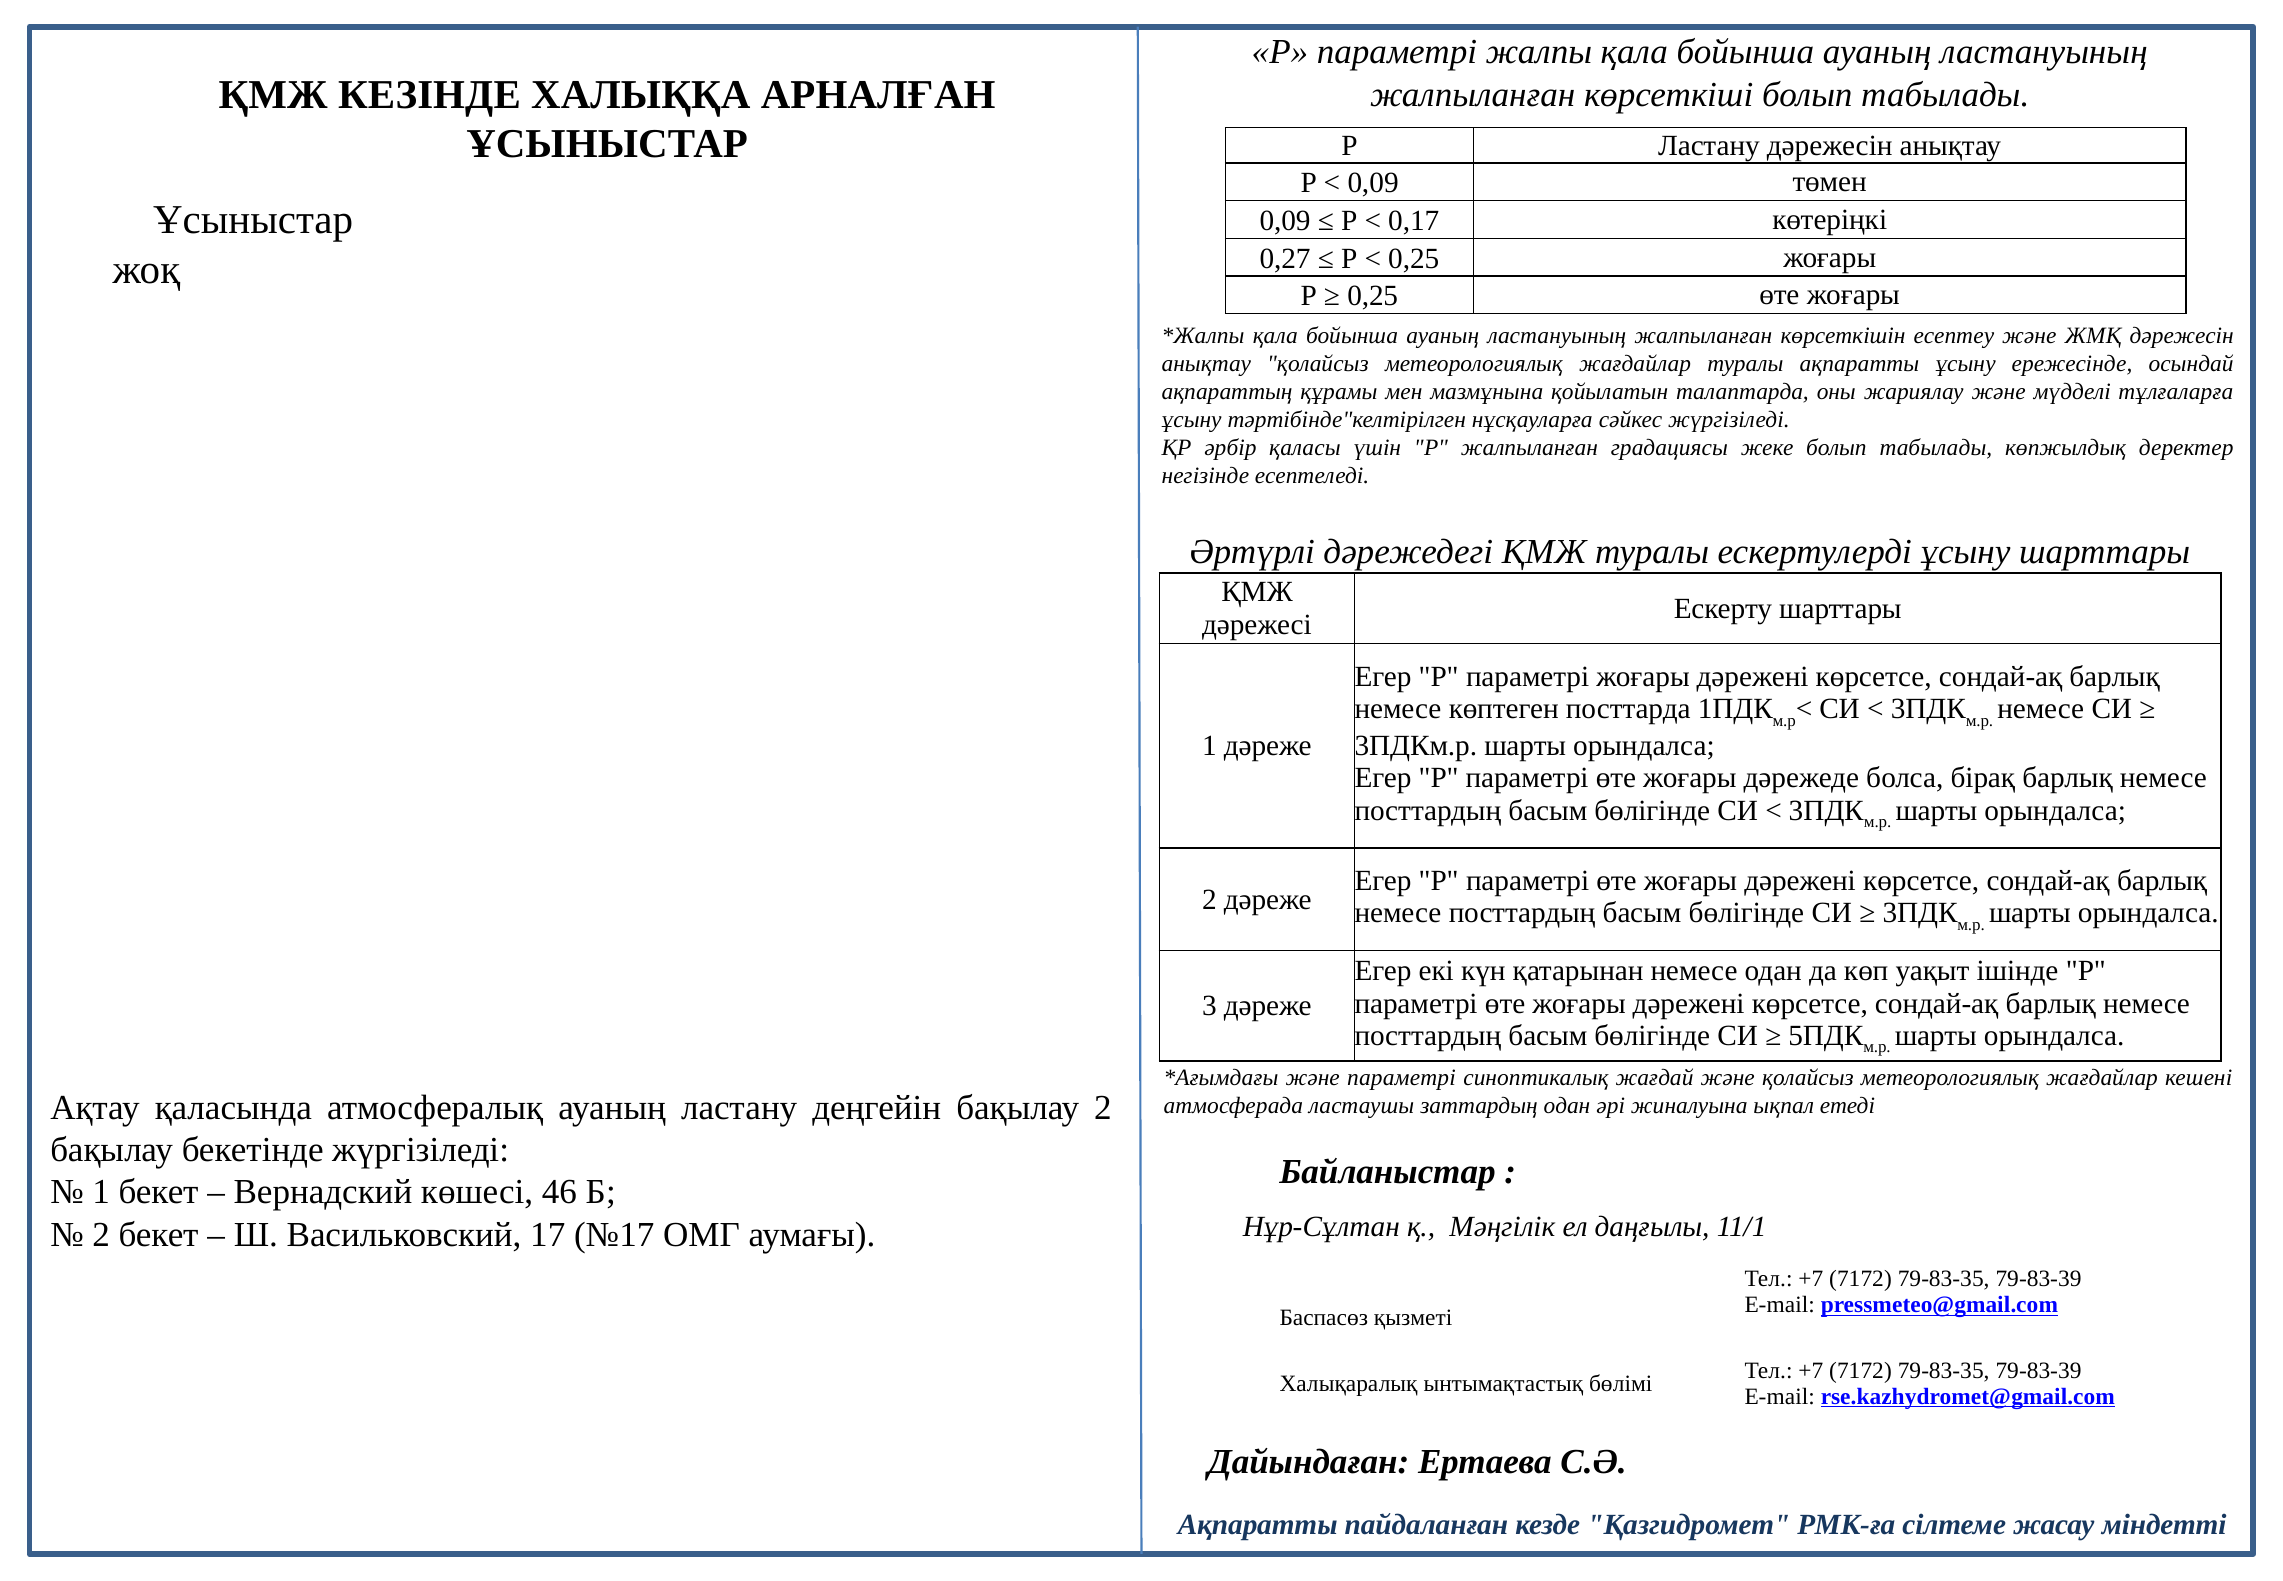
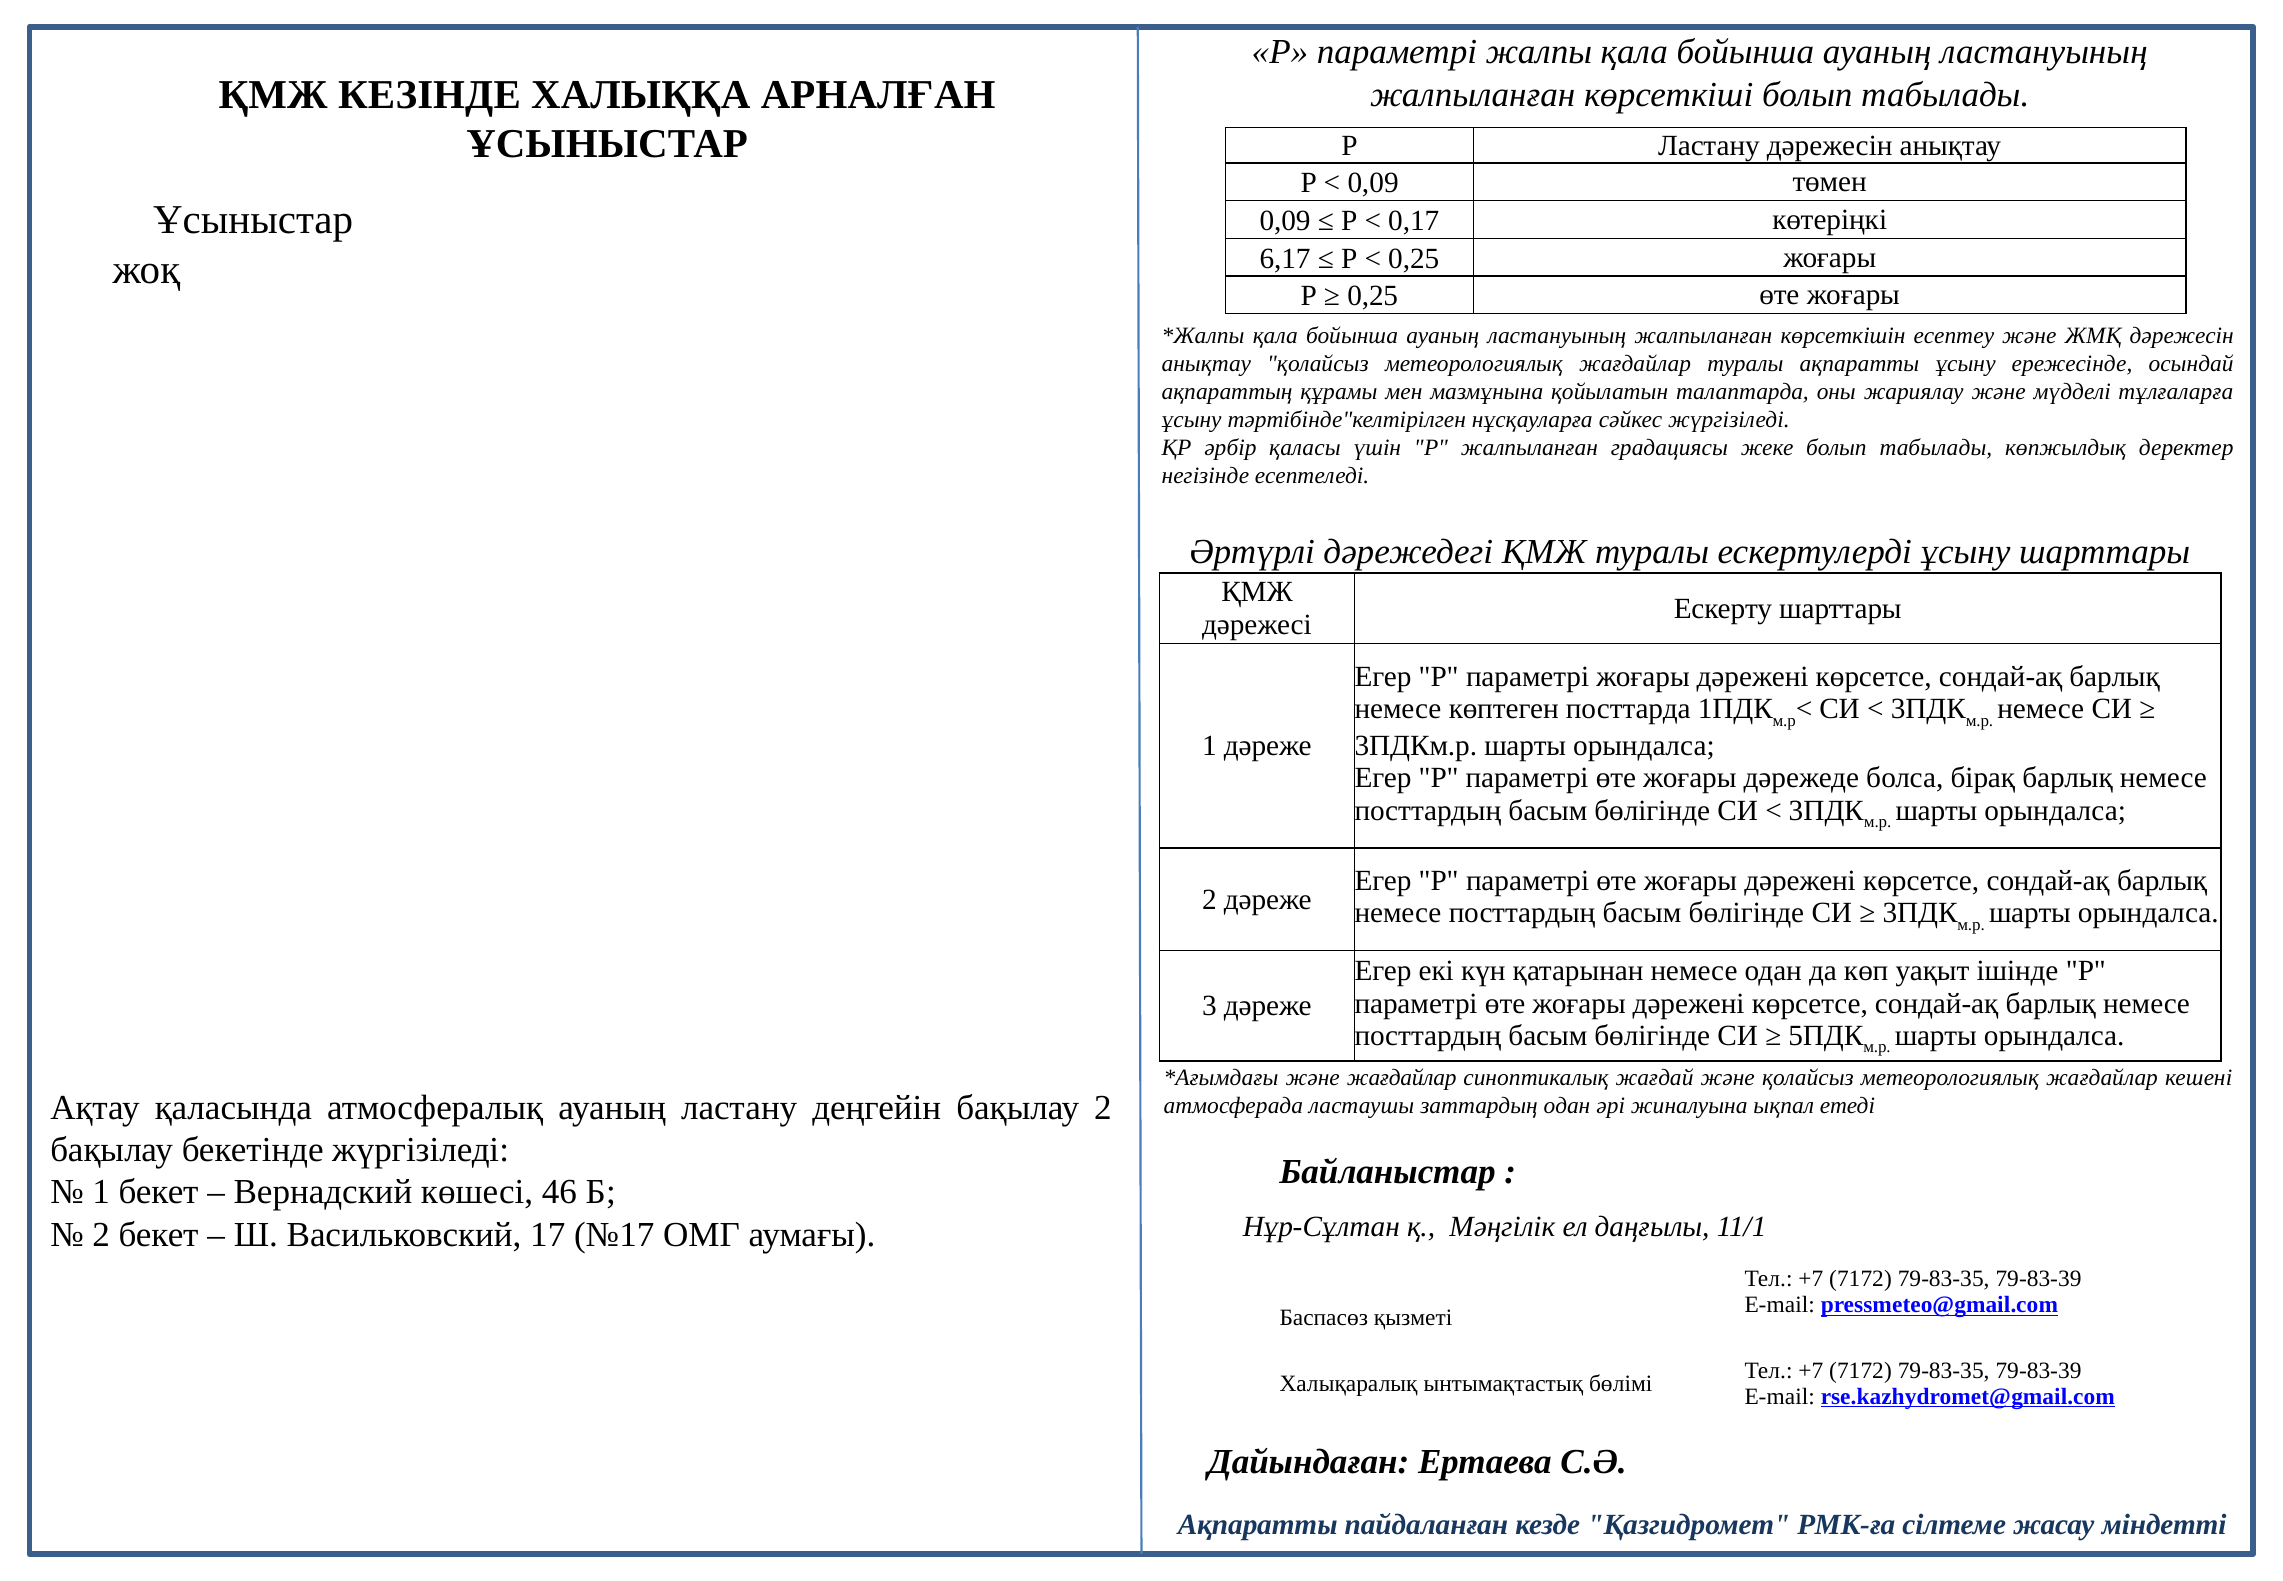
0,27: 0,27 -> 6,17 (1285, 258)
және параметрі: параметрі -> жағдайлар (1402, 1077)
